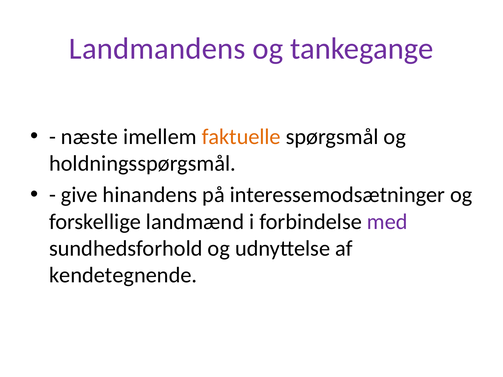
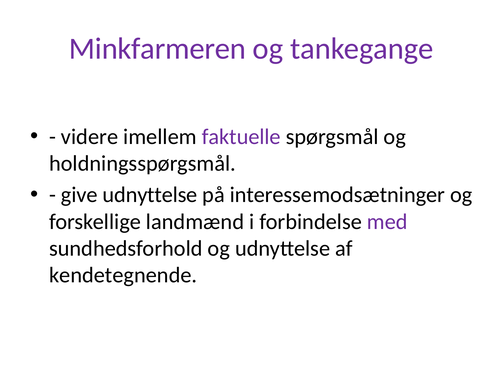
Landmandens: Landmandens -> Minkfarmeren (157, 49)
næste: næste -> videre (90, 137)
faktuelle colour: orange -> purple (241, 137)
give hinandens: hinandens -> udnyttelse (150, 195)
